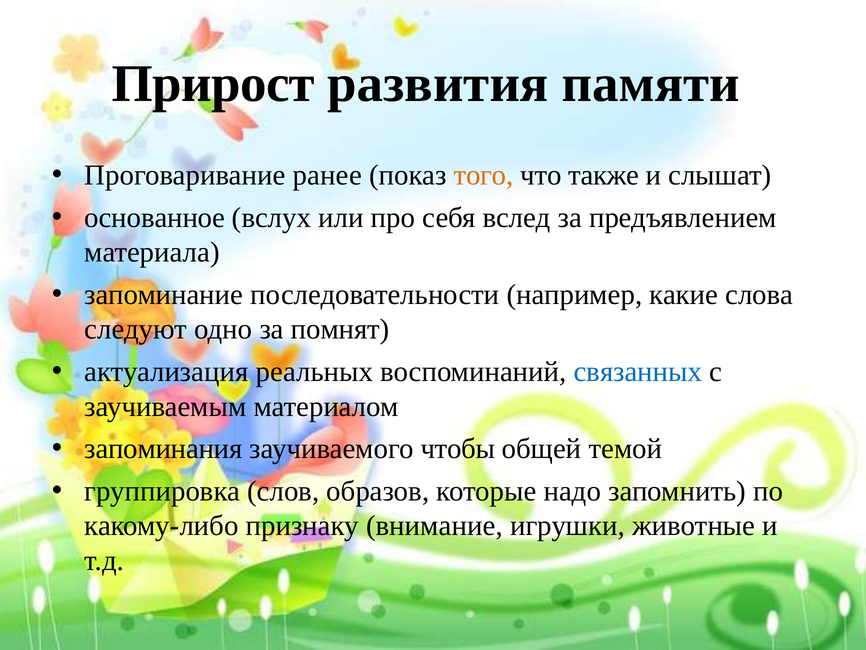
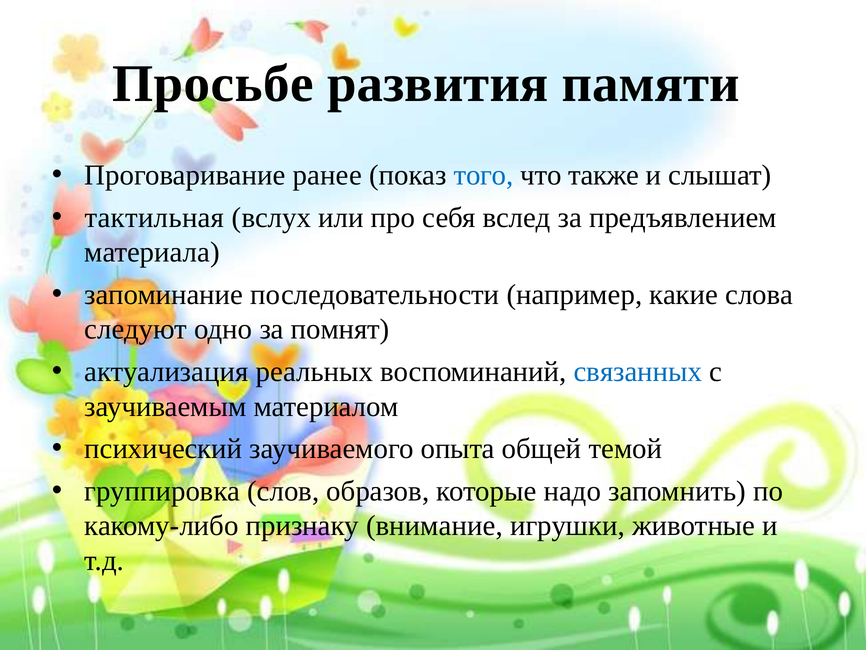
Прирост: Прирост -> Просьбе (213, 84)
того colour: orange -> blue (484, 175)
основанное: основанное -> тактильная (154, 218)
запоминания: запоминания -> психический (163, 449)
чтобы: чтобы -> опыта (458, 449)
